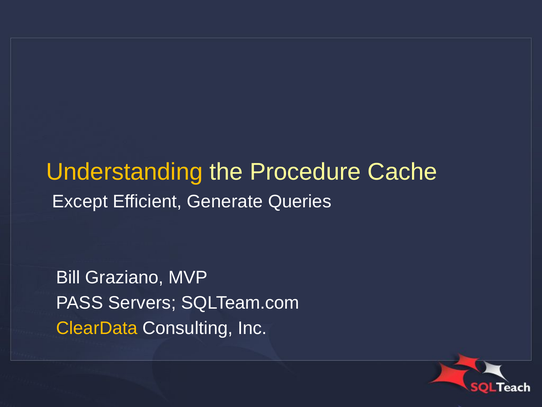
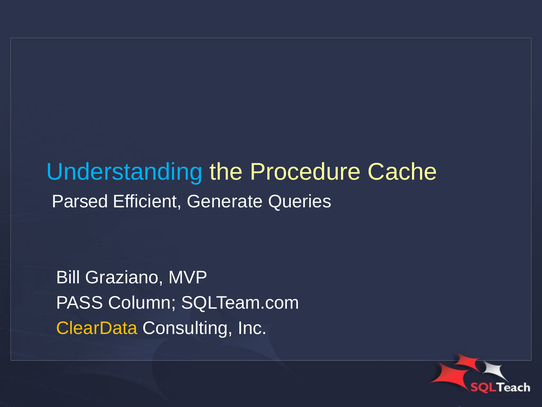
Understanding colour: yellow -> light blue (124, 172)
Except: Except -> Parsed (80, 201)
Servers: Servers -> Column (142, 303)
